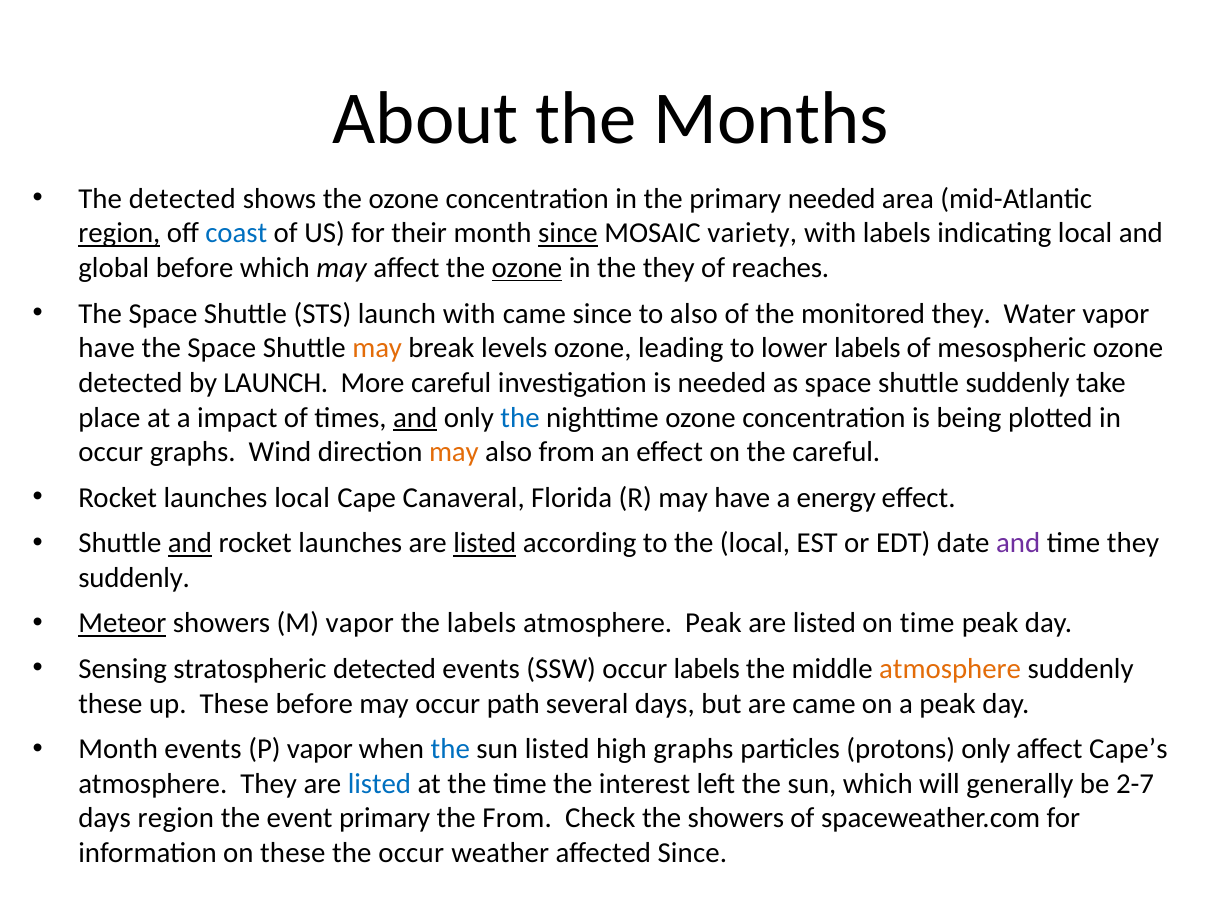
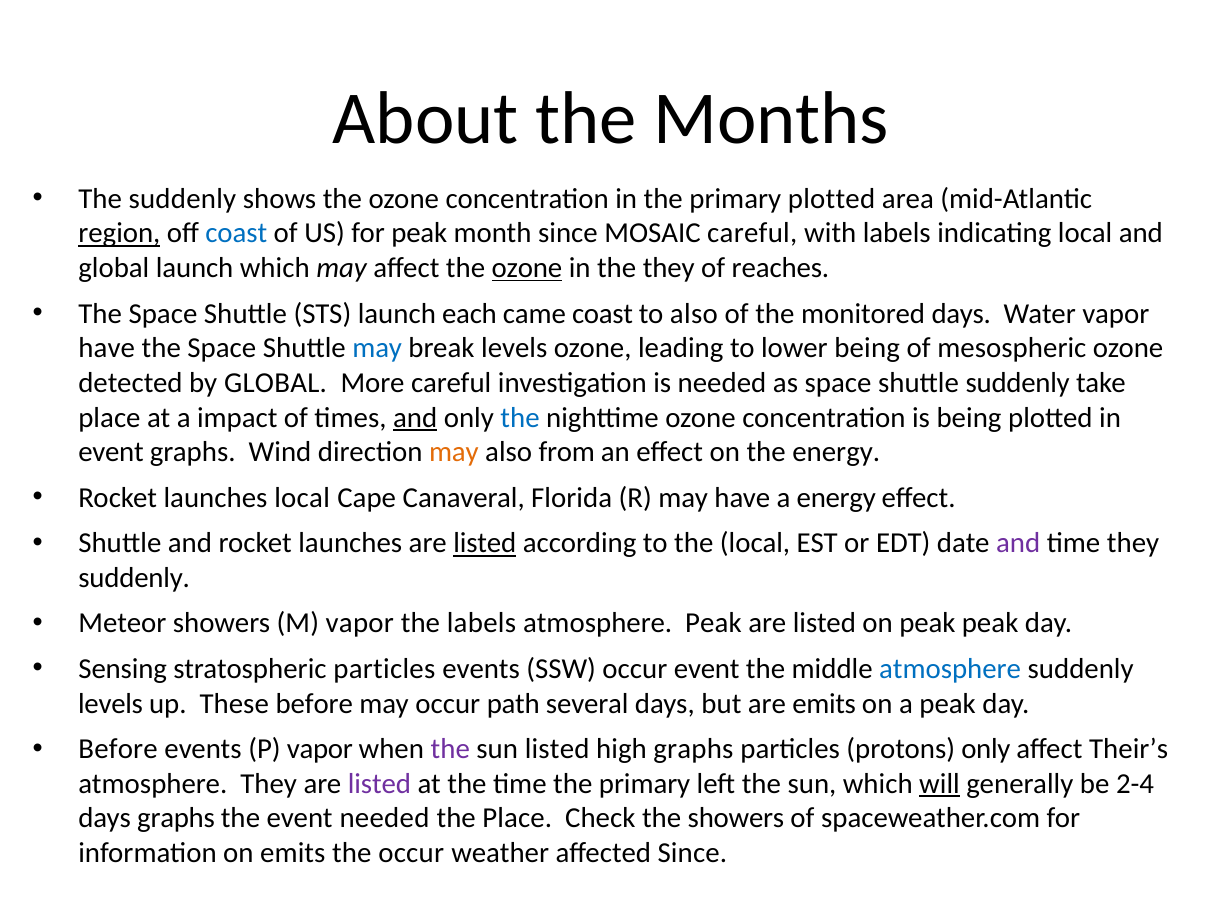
The detected: detected -> suddenly (182, 199)
primary needed: needed -> plotted (832, 199)
for their: their -> peak (419, 233)
since underline: present -> none (568, 233)
MOSAIC variety: variety -> careful (752, 233)
global before: before -> launch (195, 268)
launch with: with -> each (470, 313)
came since: since -> coast (603, 313)
monitored they: they -> days (961, 313)
may colour: orange -> blue (377, 348)
lower labels: labels -> being (867, 348)
by LAUNCH: LAUNCH -> GLOBAL (276, 383)
occur: occur -> event (111, 452)
the careful: careful -> energy (836, 452)
and underline: present -> none (190, 543)
Meteor underline: present -> none (122, 623)
on time: time -> peak (927, 623)
stratospheric detected: detected -> particles (384, 669)
occur labels: labels -> event (707, 669)
atmosphere colour: orange -> blue (950, 669)
these: these -> levels (111, 703)
are came: came -> emits (824, 703)
Month: Month -> Before (118, 749)
the colour: blue -> purple (450, 749)
Cape’s: Cape’s -> Their’s (1129, 749)
listed colour: blue -> purple (379, 783)
time the interest: interest -> primary (645, 783)
will underline: none -> present (940, 783)
2-7: 2-7 -> 2-4 (1135, 783)
days region: region -> graphs (176, 818)
event primary: primary -> needed (385, 818)
the From: From -> Place (517, 818)
on these: these -> emits (293, 853)
